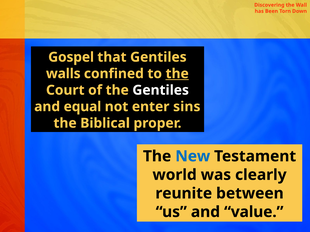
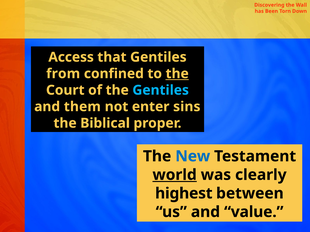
Gospel: Gospel -> Access (71, 57)
walls: walls -> from (63, 74)
Gentiles colour: white -> light blue (161, 90)
equal: equal -> them (82, 107)
world underline: none -> present (175, 175)
reunite: reunite -> highest (184, 194)
